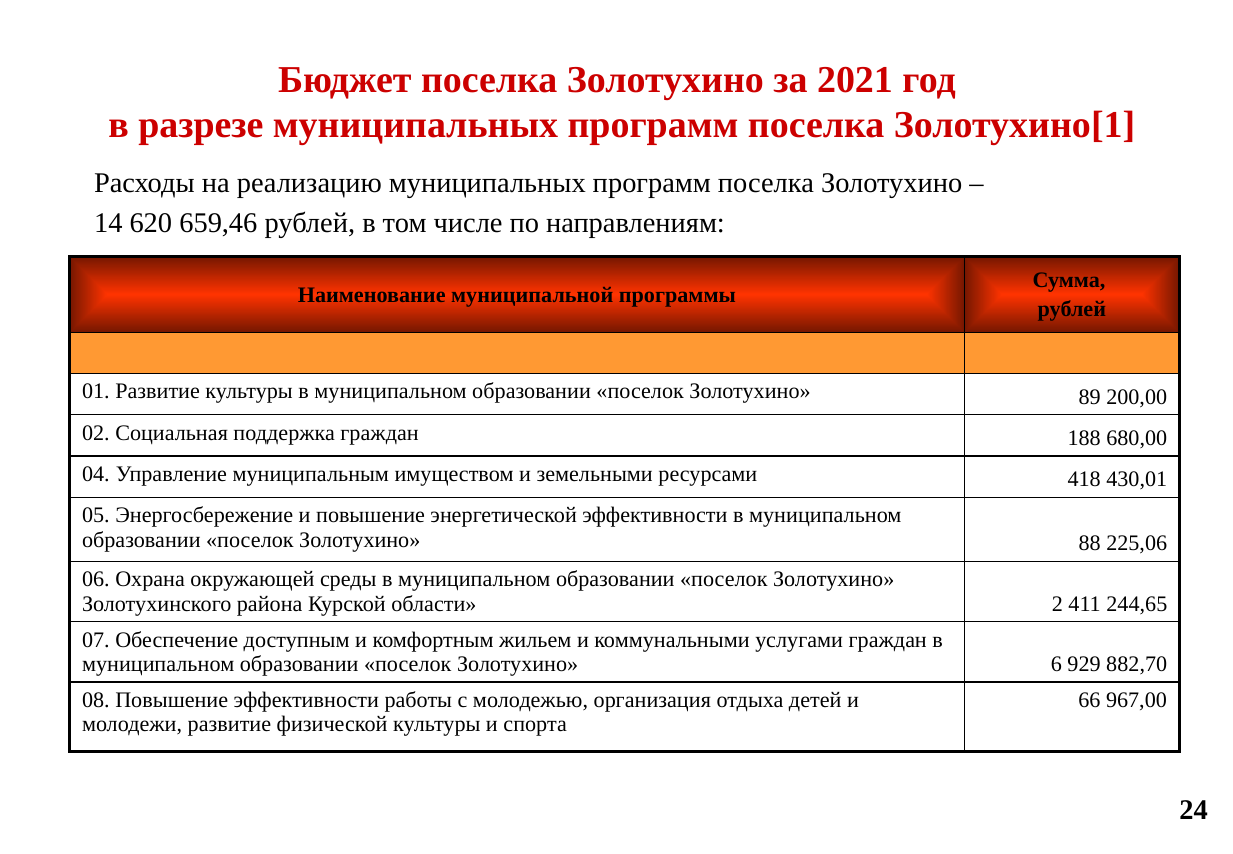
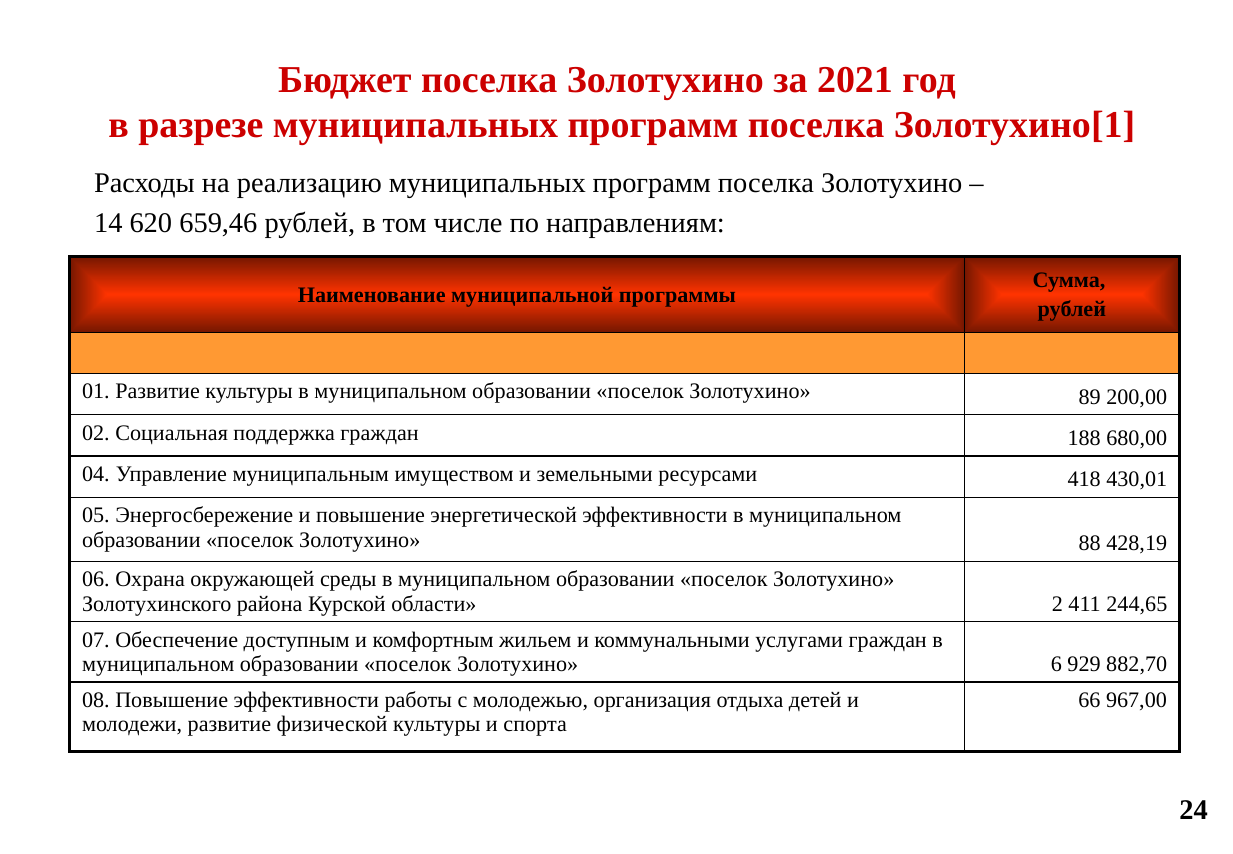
225,06: 225,06 -> 428,19 (1137, 543)
